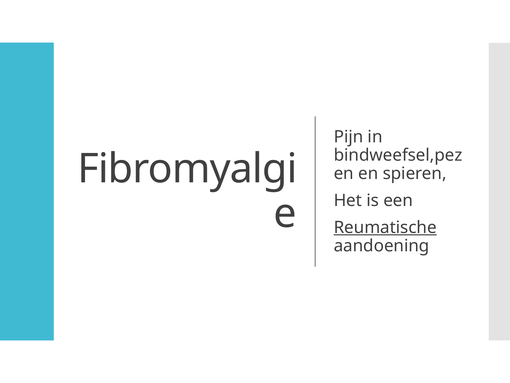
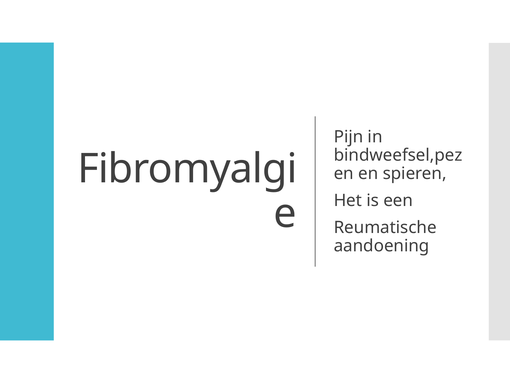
Reumatische underline: present -> none (385, 227)
